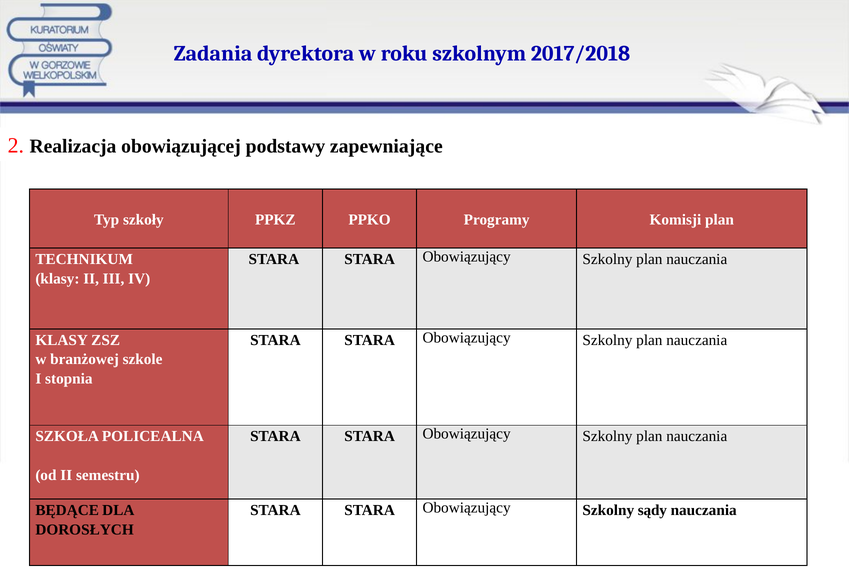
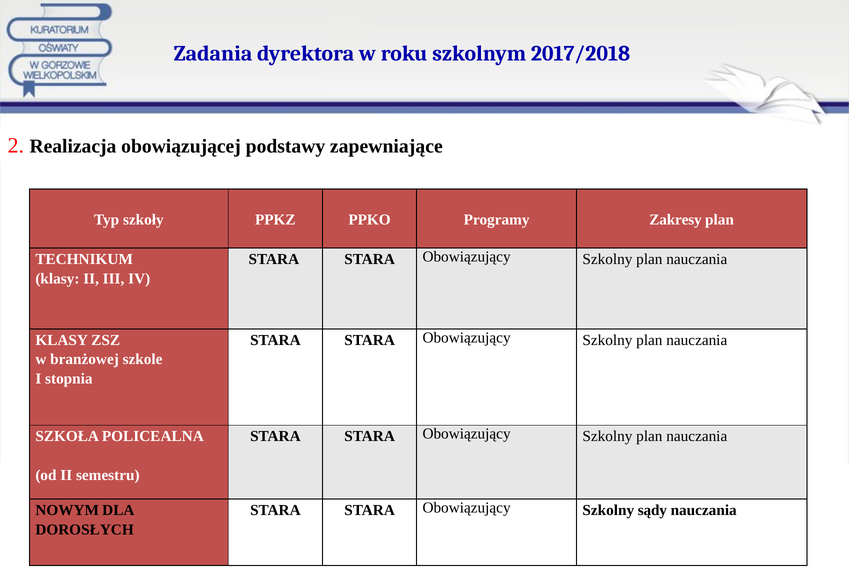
Komisji: Komisji -> Zakresy (676, 220)
BĘDĄCE: BĘDĄCE -> NOWYM (67, 510)
